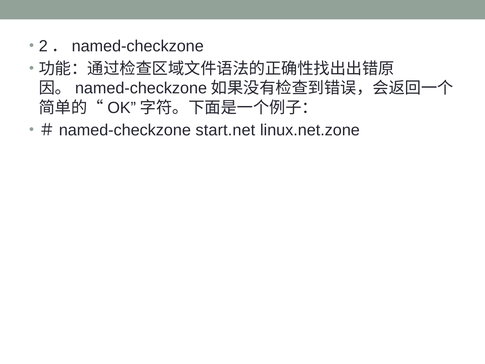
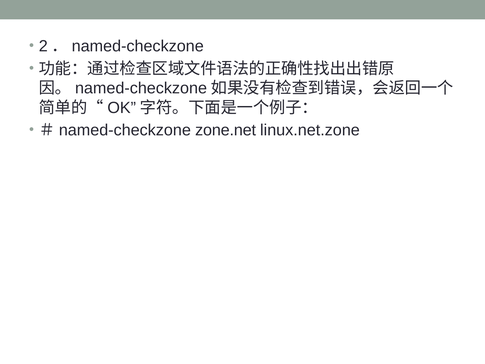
start.net: start.net -> zone.net (226, 130)
